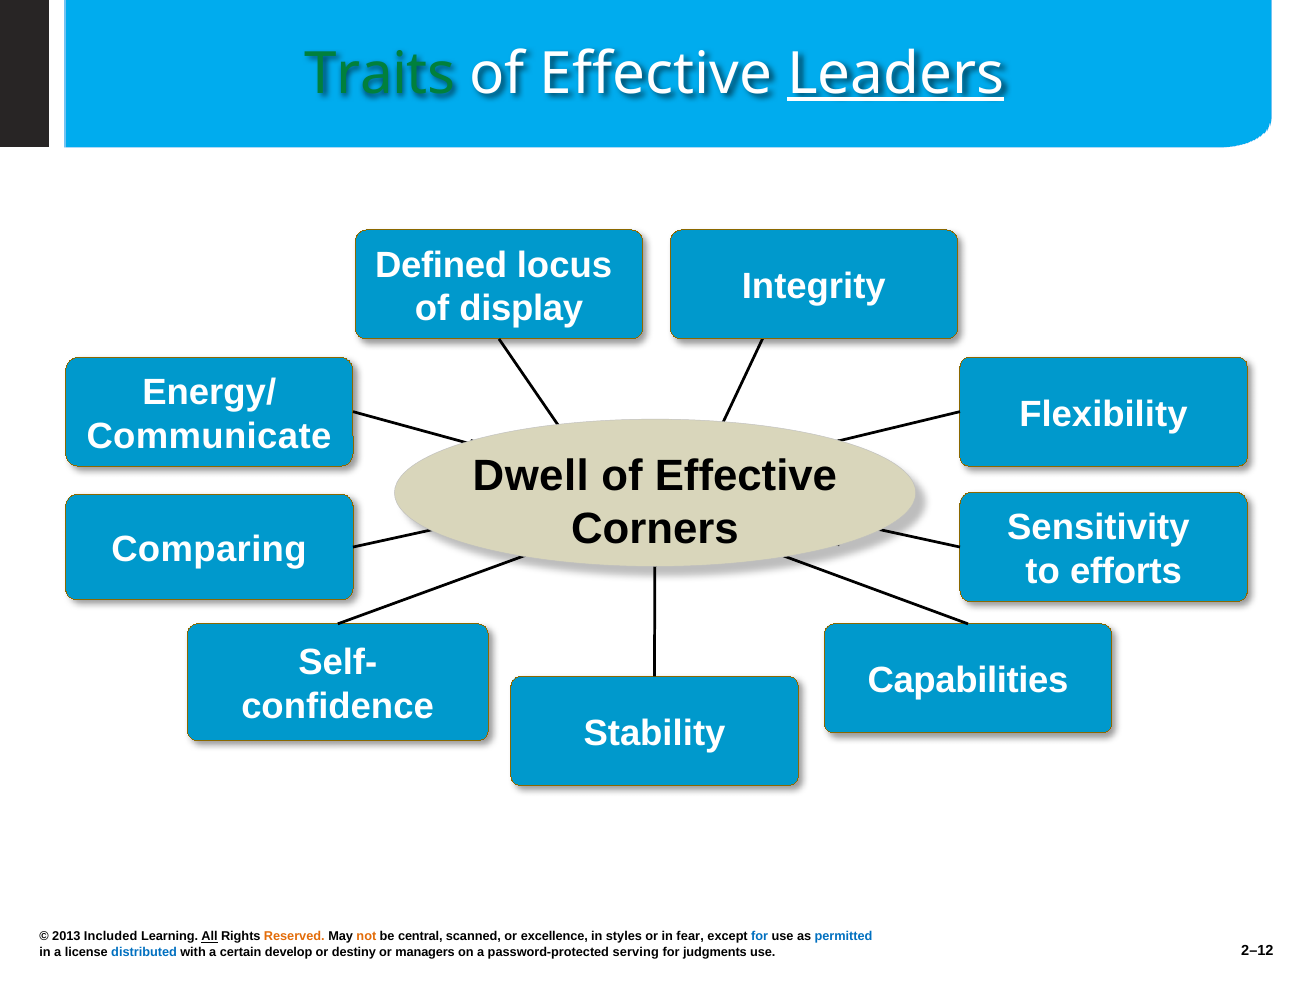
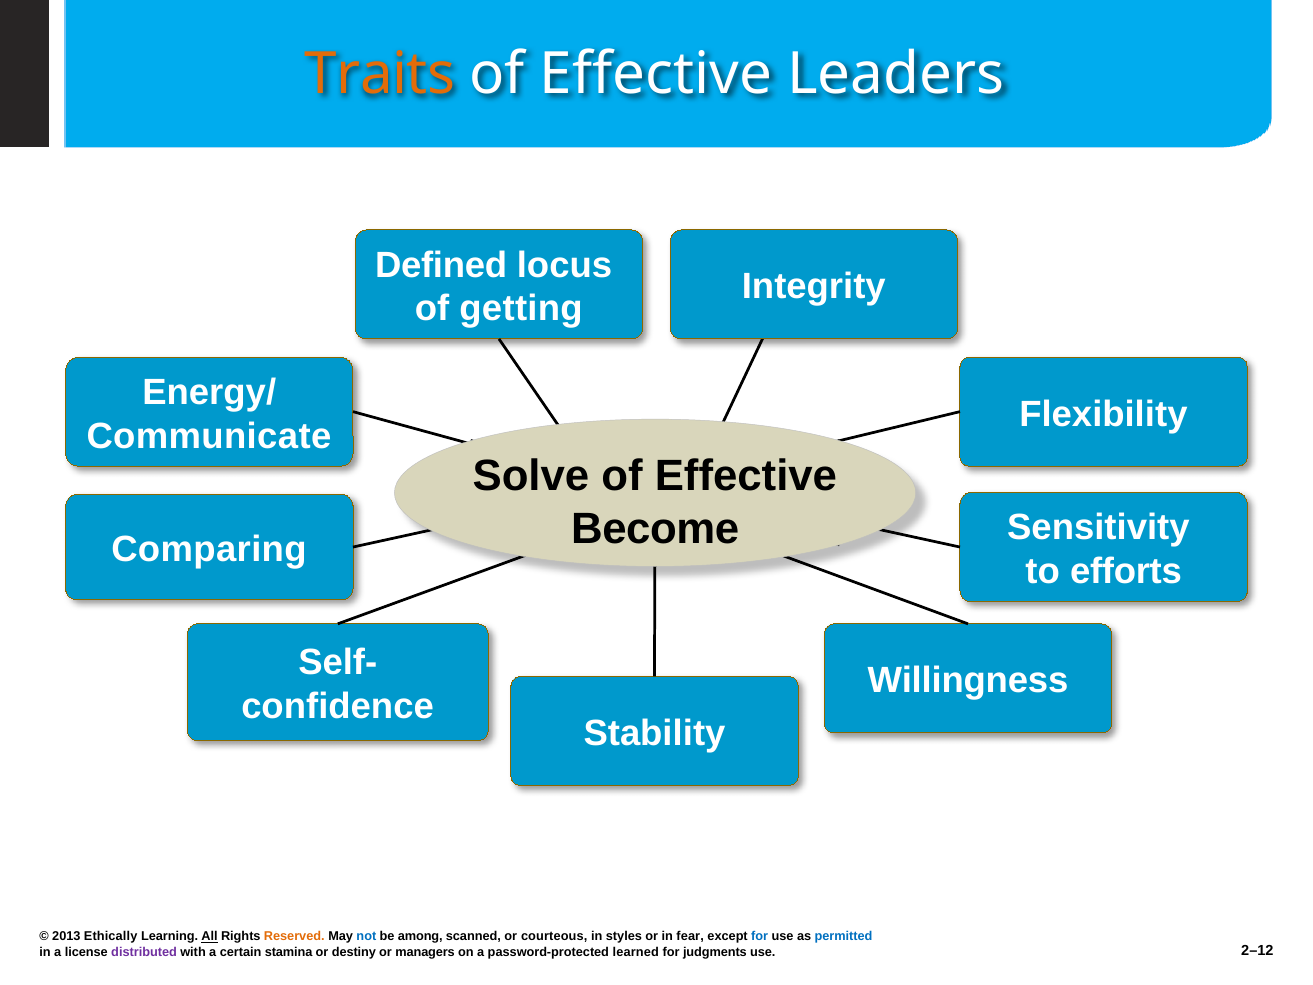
Traits colour: green -> orange (380, 74)
Leaders underline: present -> none (896, 74)
display: display -> getting (521, 309)
Dwell: Dwell -> Solve (531, 476)
Corners: Corners -> Become (655, 529)
Capabilities: Capabilities -> Willingness (968, 681)
Included: Included -> Ethically (111, 936)
not colour: orange -> blue (366, 936)
central: central -> among (420, 936)
excellence: excellence -> courteous (554, 936)
distributed colour: blue -> purple (144, 952)
develop: develop -> stamina (289, 952)
serving: serving -> learned (636, 952)
